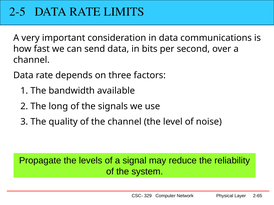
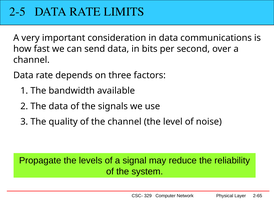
The long: long -> data (58, 107)
